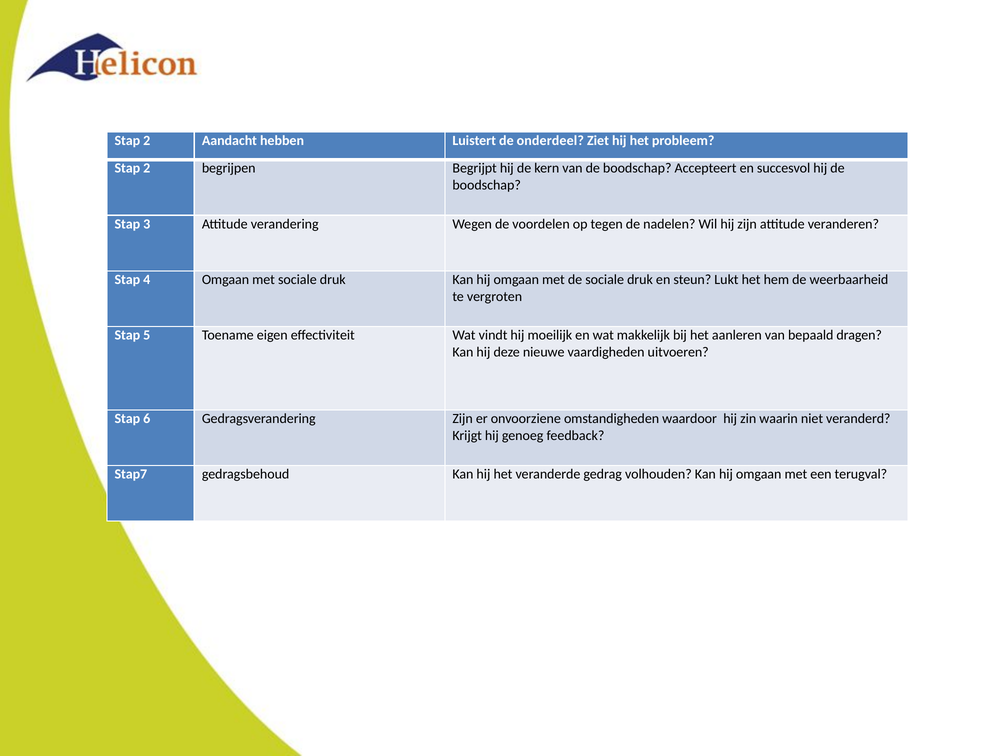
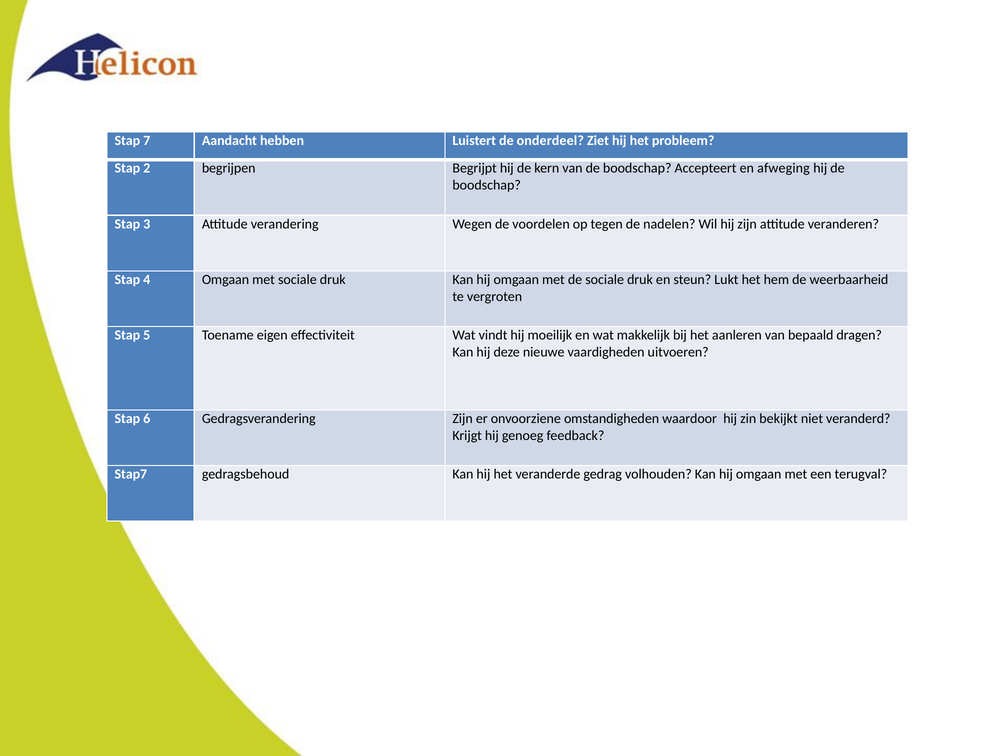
2: 2 -> 7 (147, 140)
succesvol: succesvol -> afweging (784, 168)
waarin: waarin -> bekijkt (779, 418)
